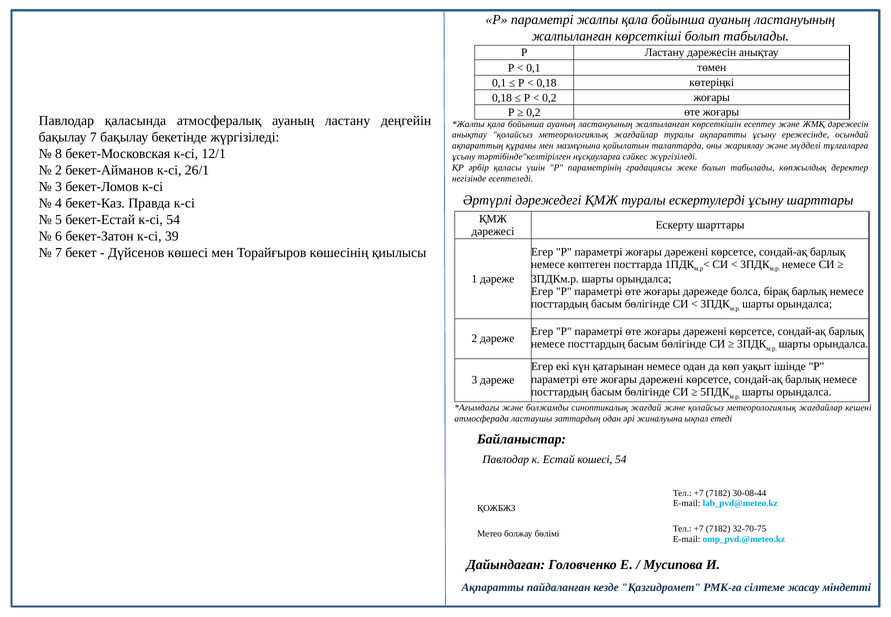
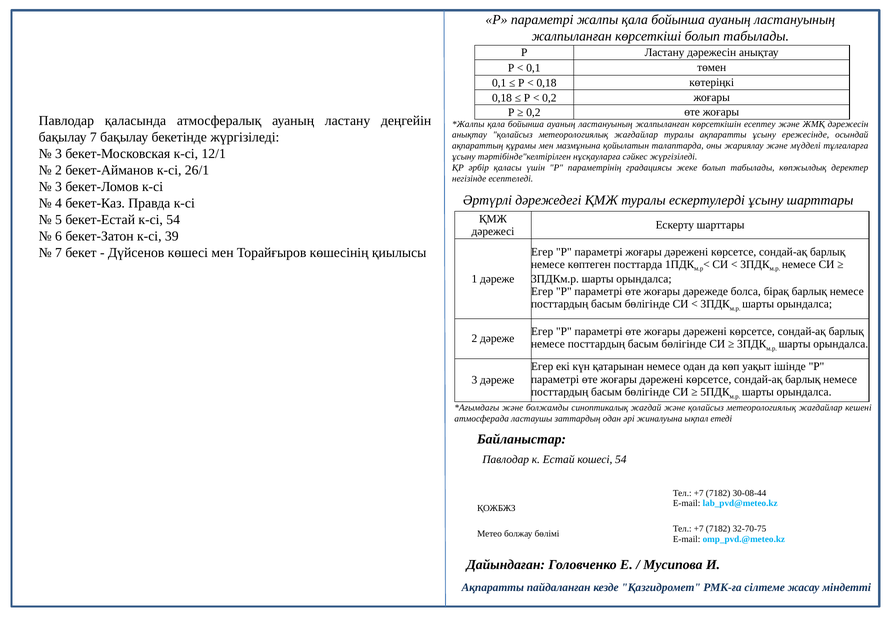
8: 8 -> 3 (59, 154)
